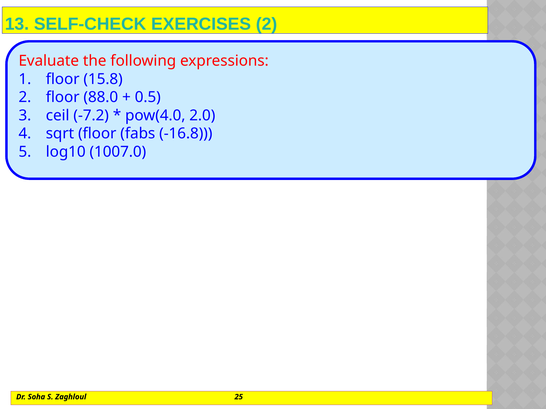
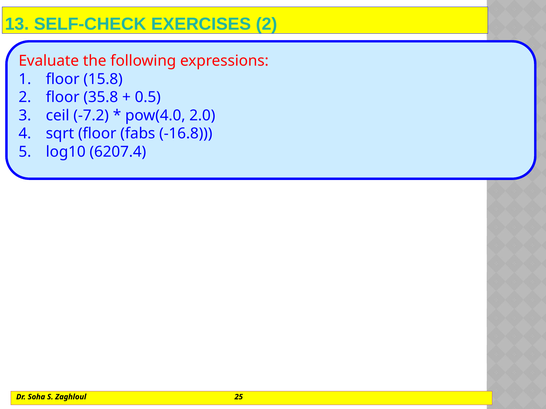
88.0: 88.0 -> 35.8 (101, 97)
1007.0: 1007.0 -> 6207.4 (118, 152)
